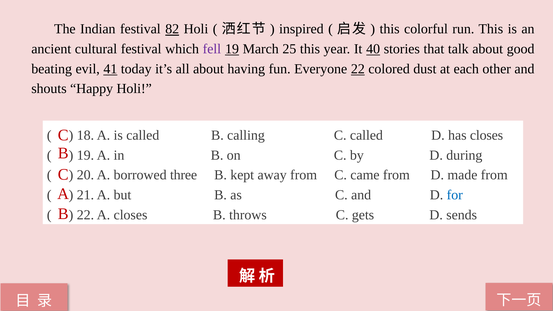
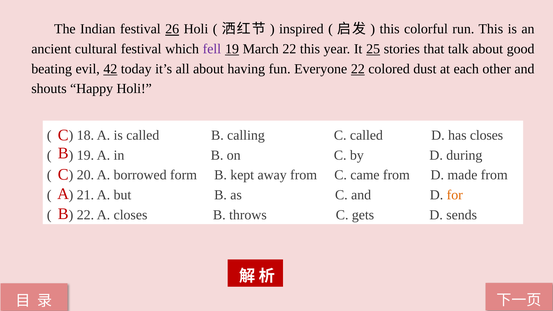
82: 82 -> 26 (172, 29)
March 25: 25 -> 22 (289, 49)
40: 40 -> 25 (373, 49)
41: 41 -> 42 (110, 69)
three: three -> form (184, 175)
for colour: blue -> orange (455, 195)
